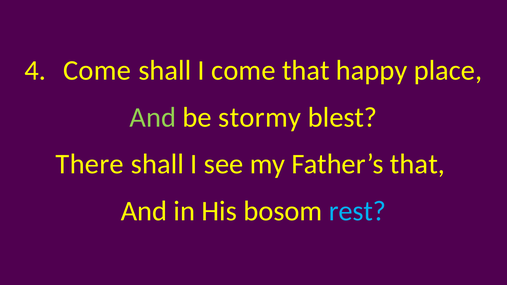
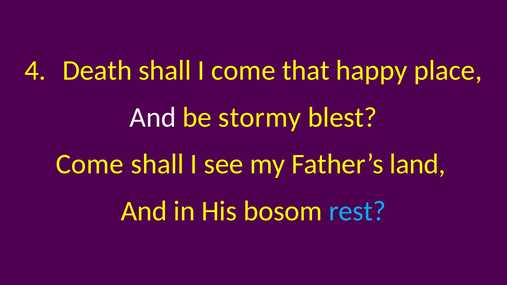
Come: Come -> Death (97, 70)
And colour: light green -> white (153, 117)
There: There -> Come (90, 164)
Father’s that: that -> land (418, 164)
